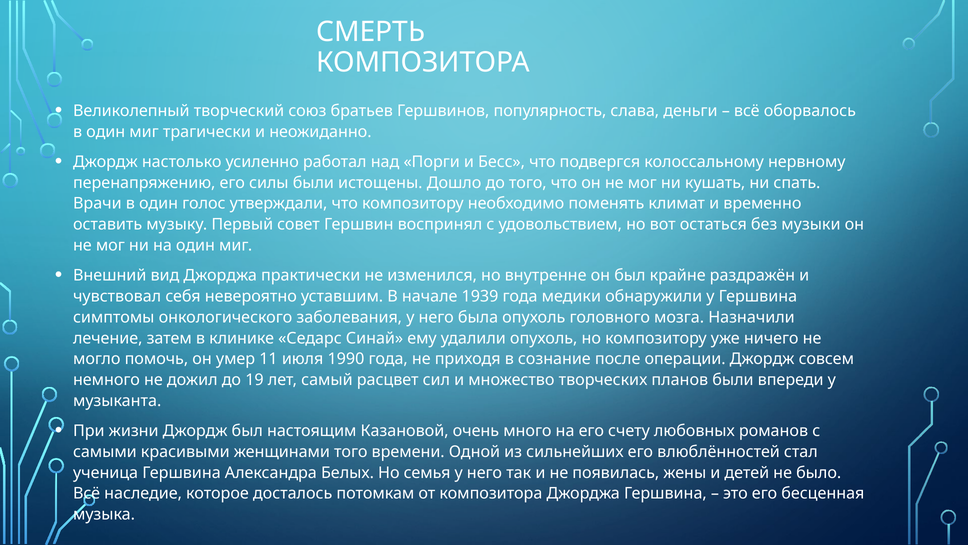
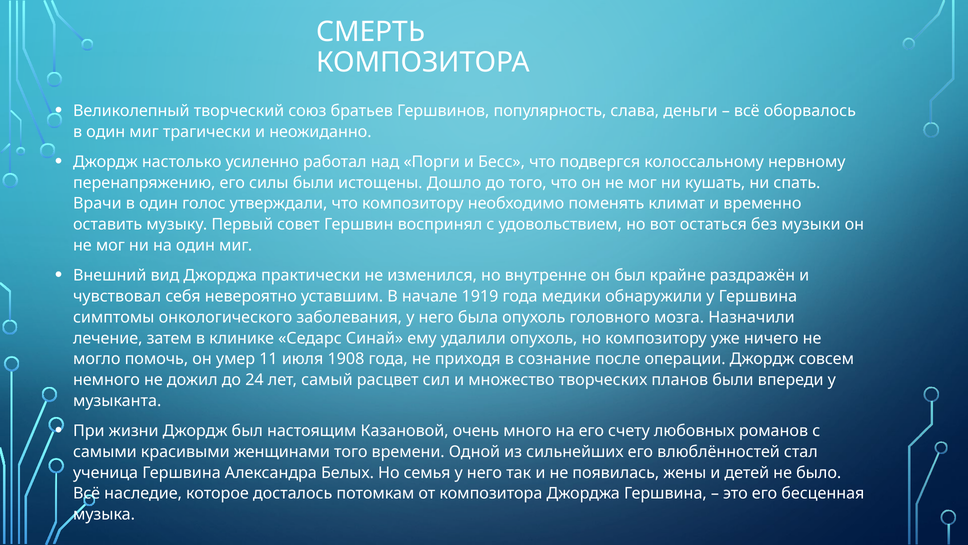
1939: 1939 -> 1919 (480, 296)
1990: 1990 -> 1908 (346, 359)
19: 19 -> 24 (254, 380)
